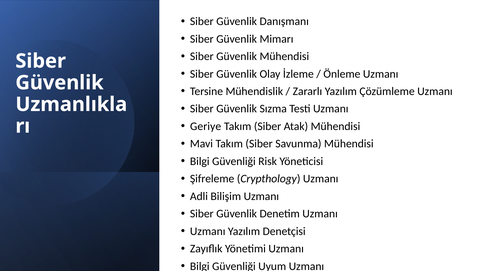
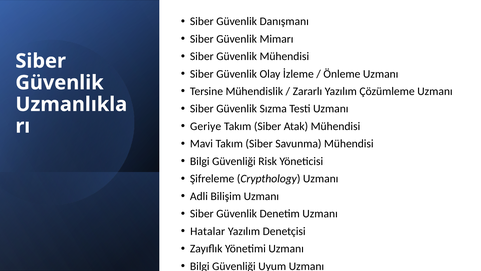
Uzmanı: Uzmanı -> Hatalar (208, 231)
